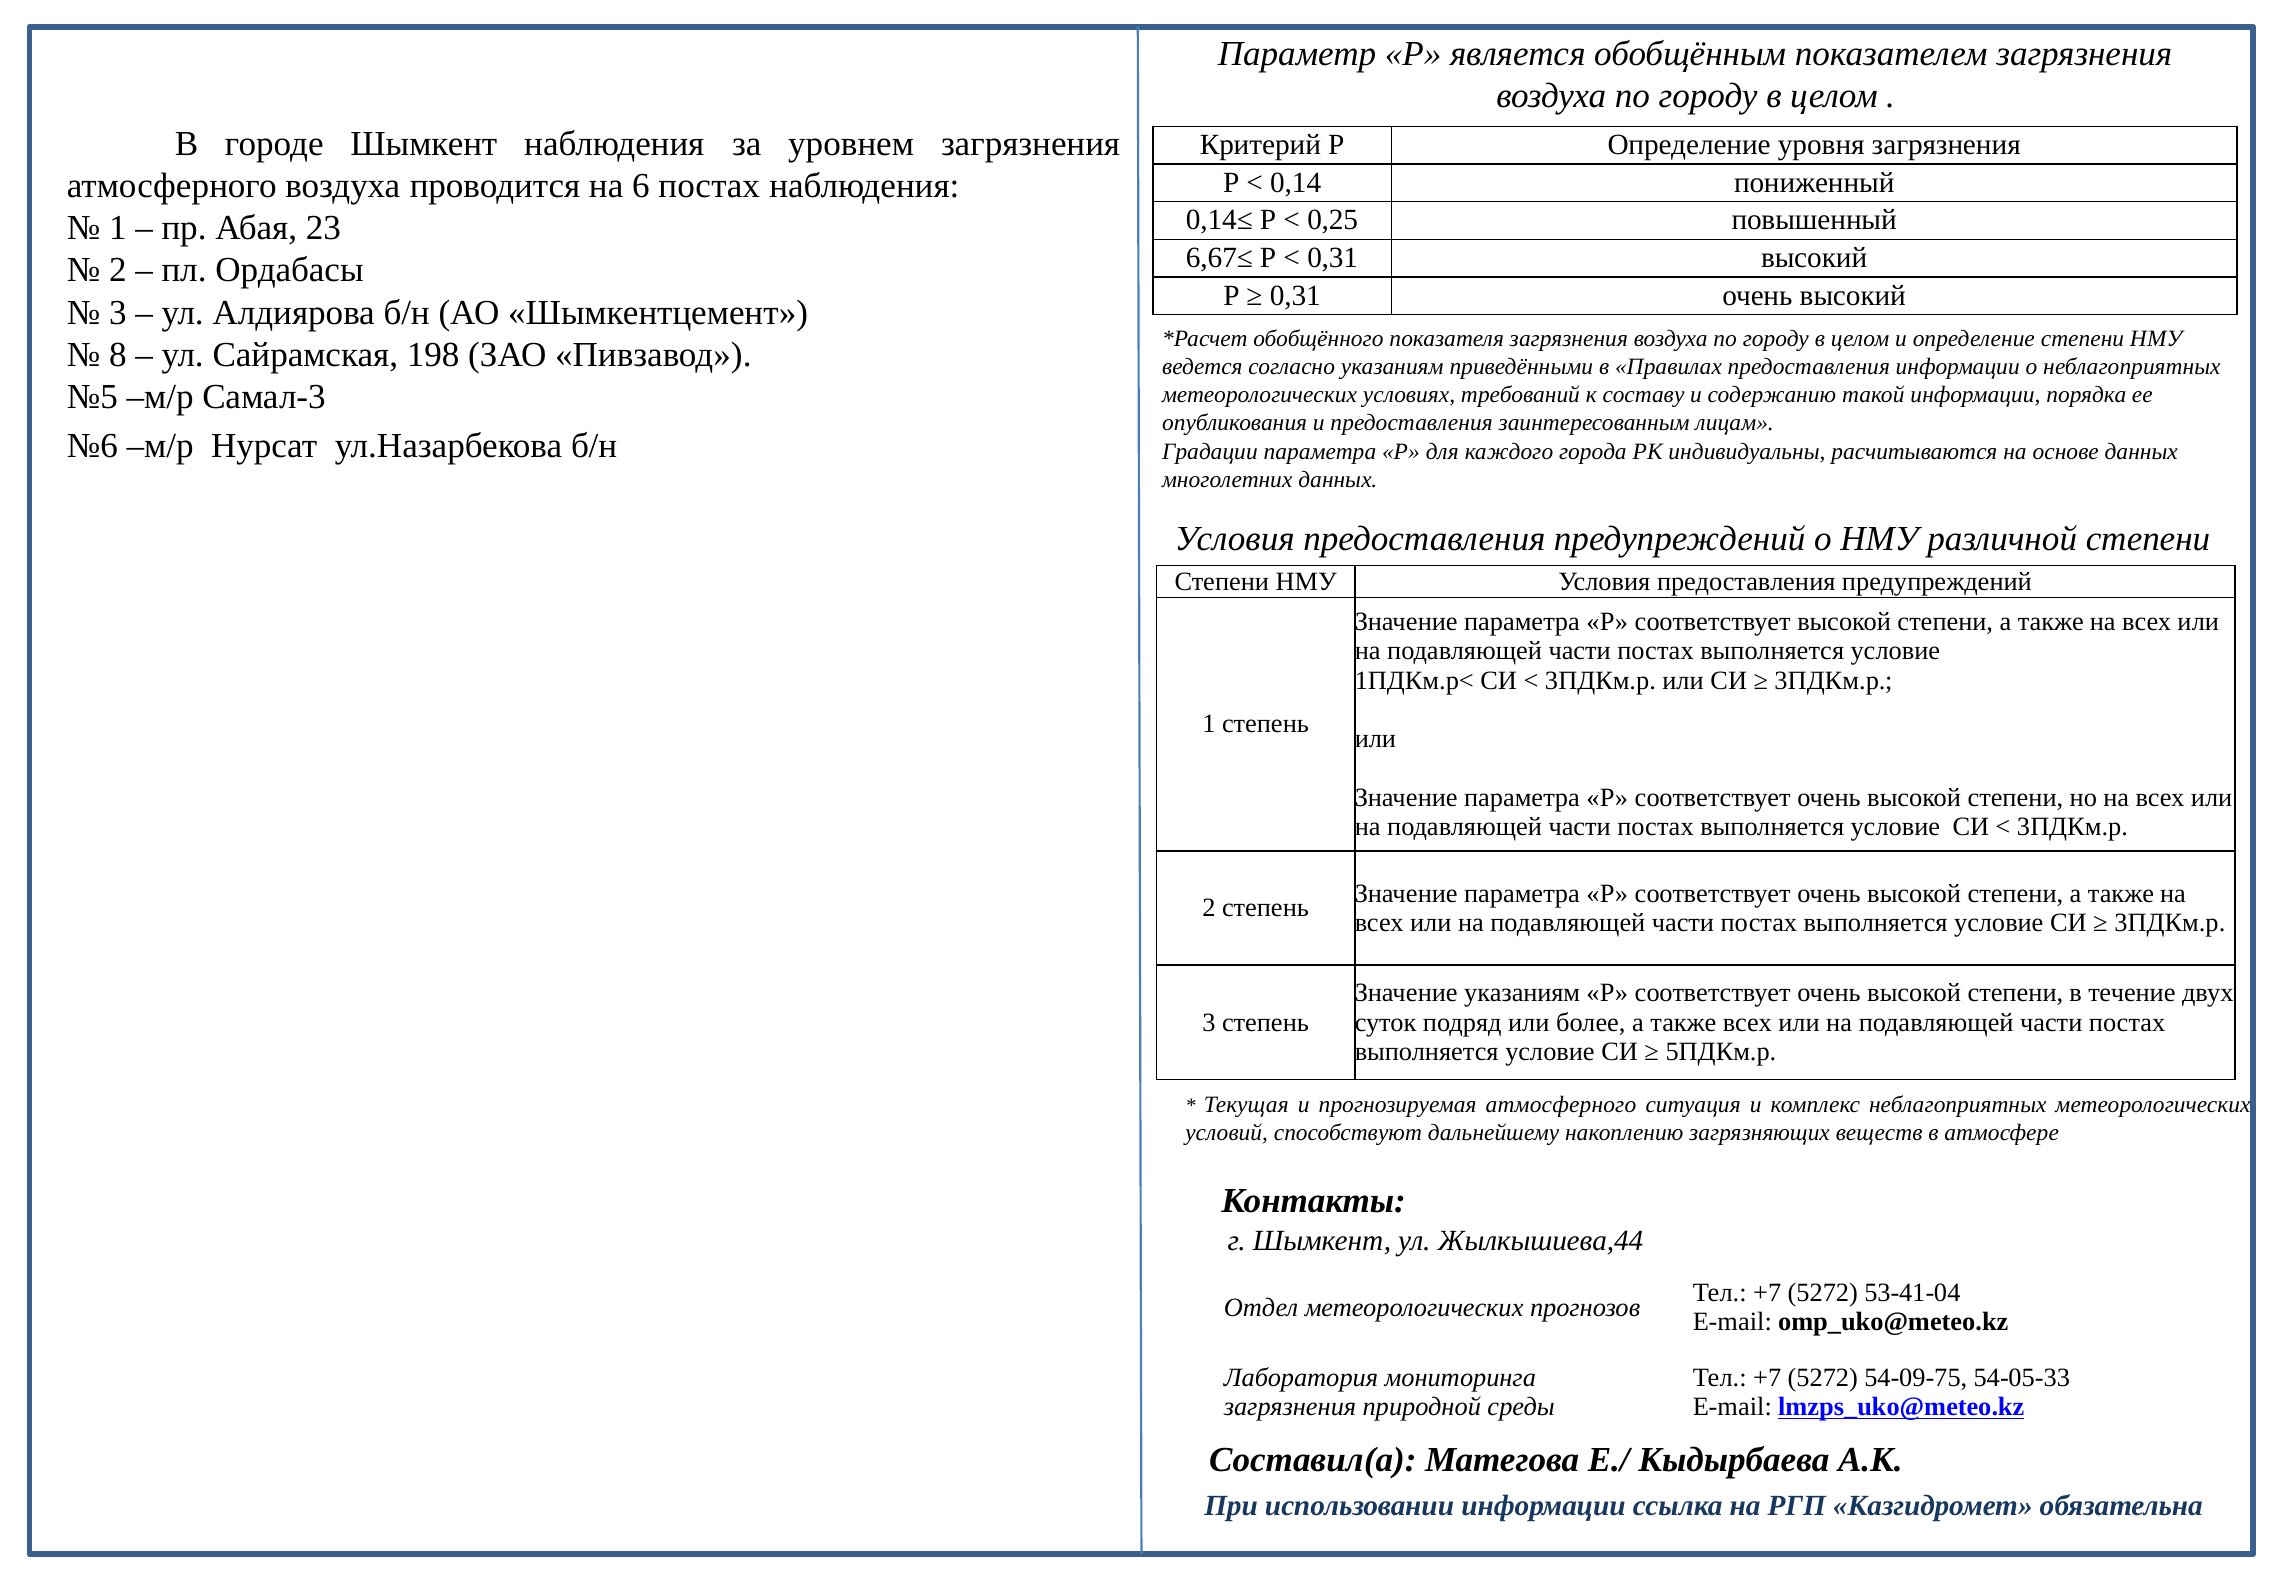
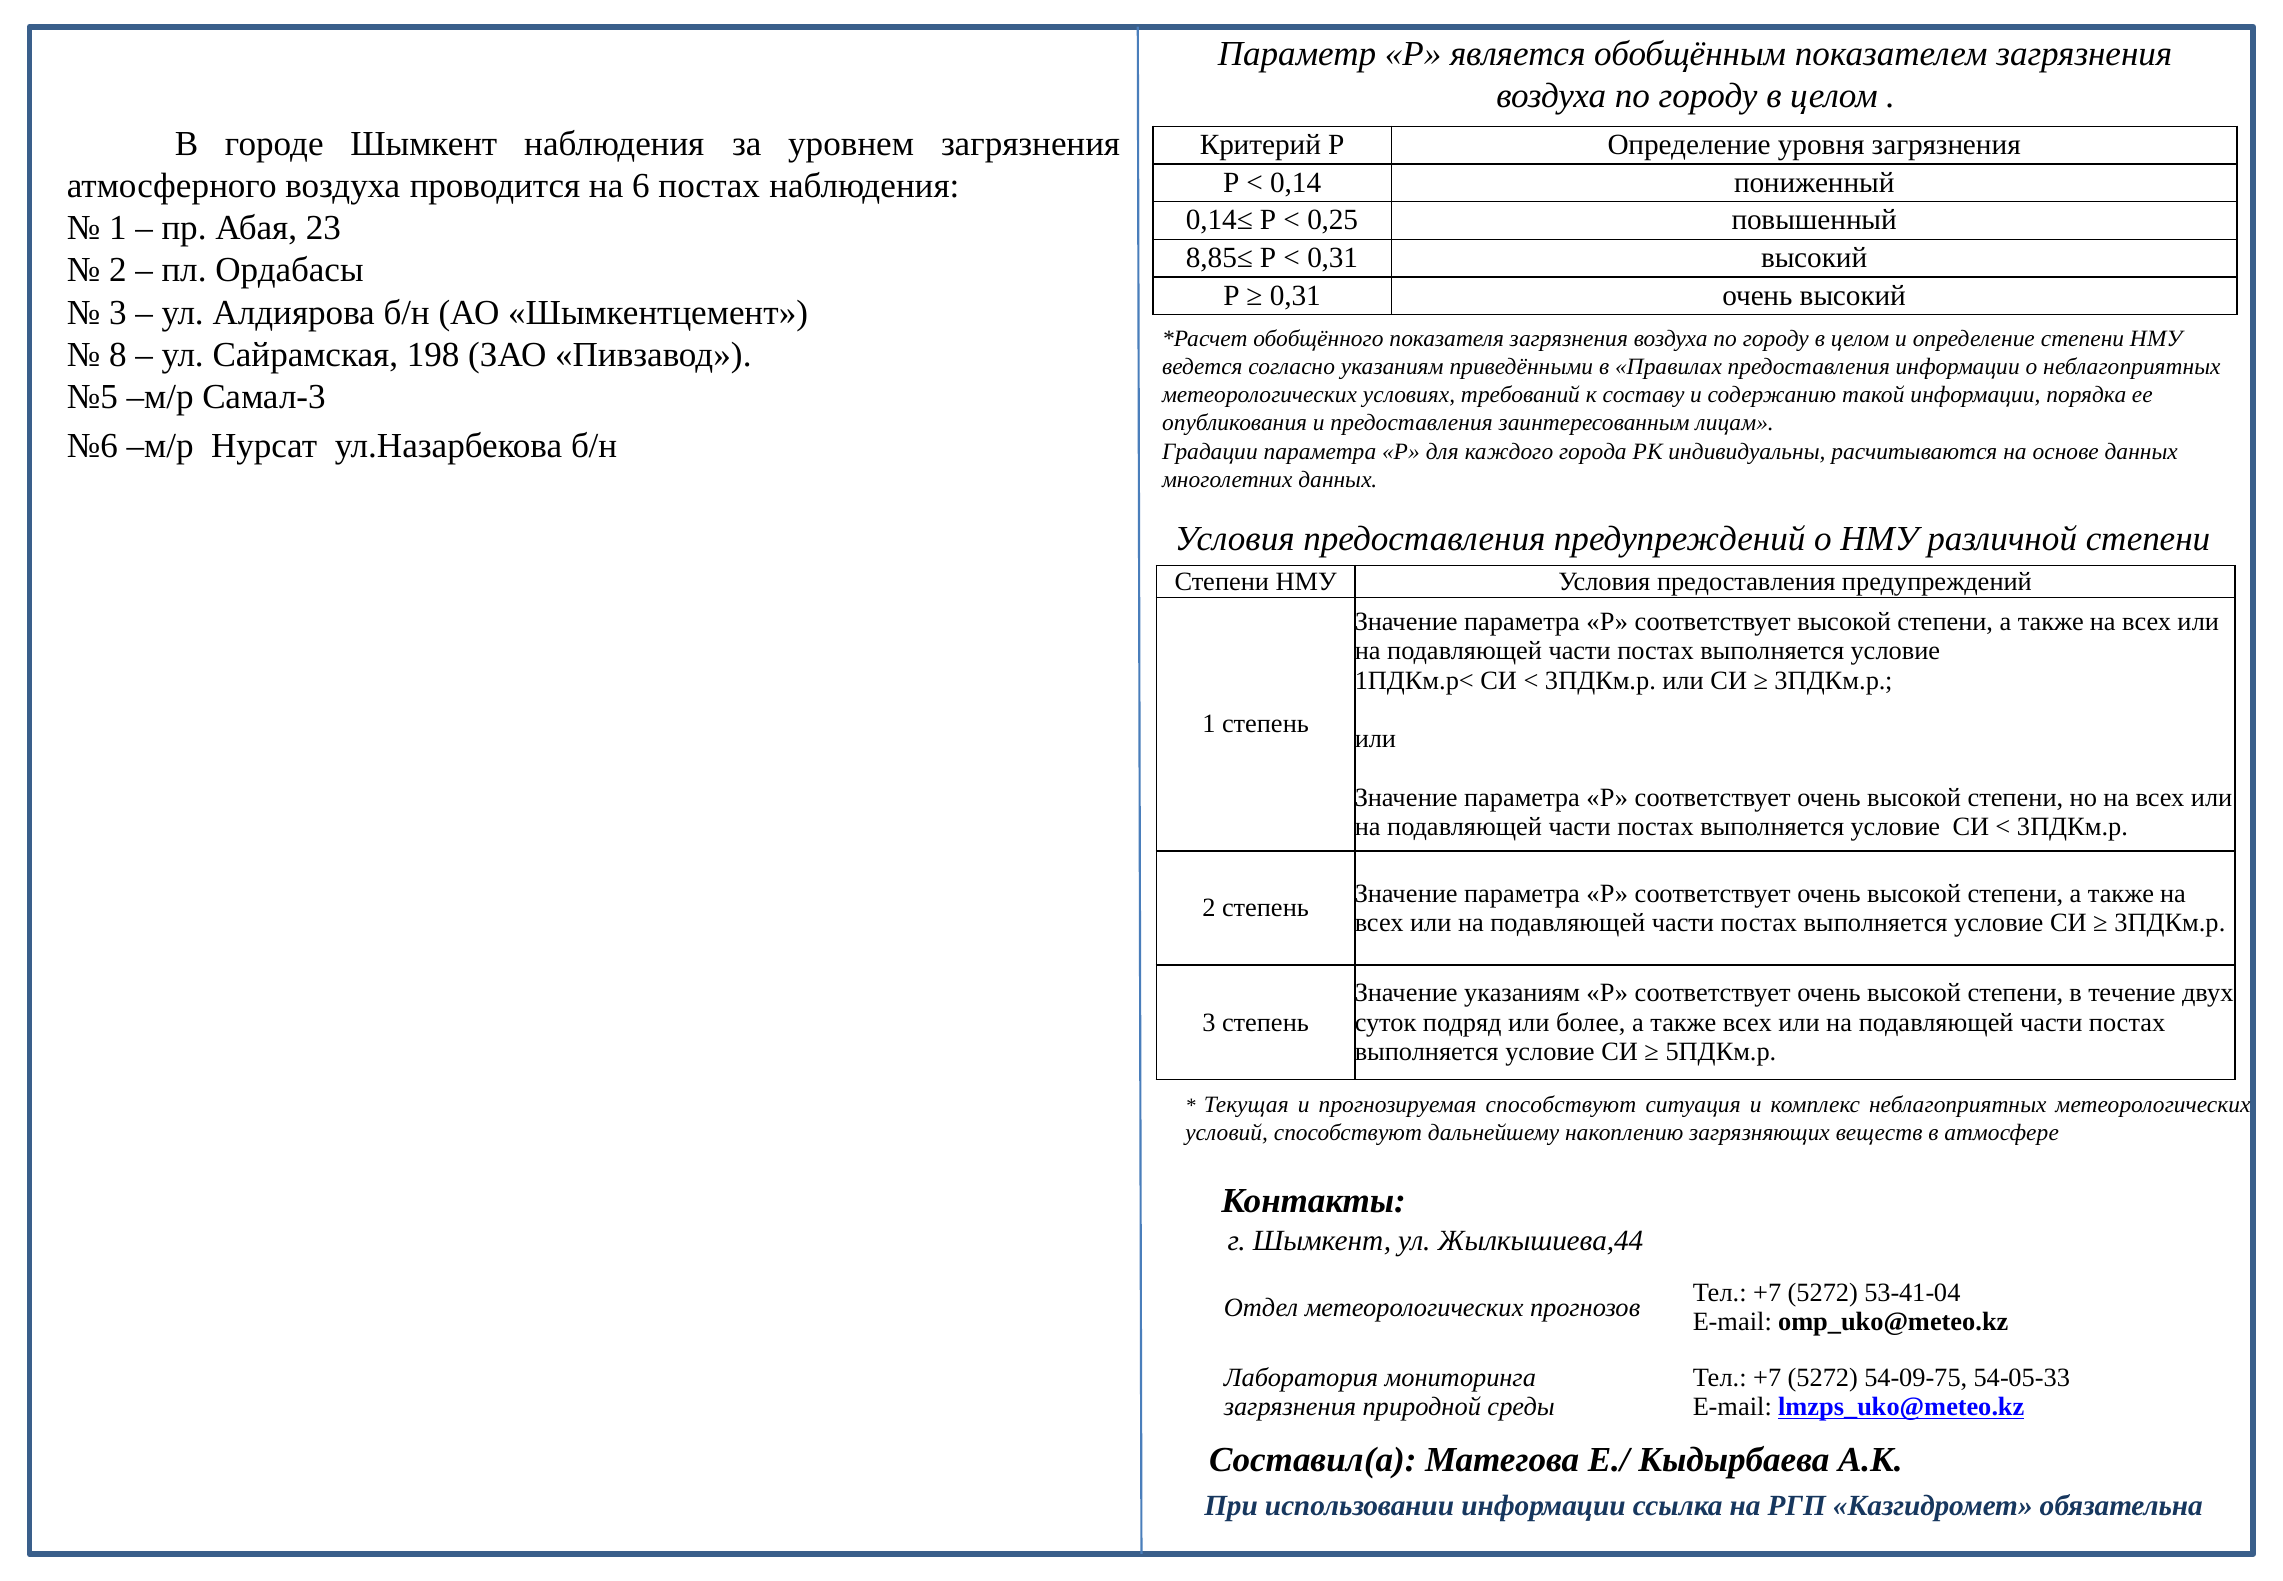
6,67≤: 6,67≤ -> 8,85≤ (1219, 258)
прогнозируемая атмосферного: атмосферного -> способствуют (1561, 1104)
